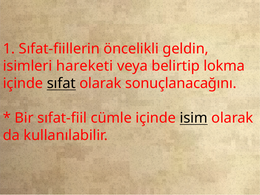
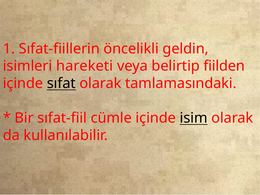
lokma: lokma -> fiilden (224, 66)
sonuçlanacağını: sonuçlanacağını -> tamlamasındaki (181, 83)
